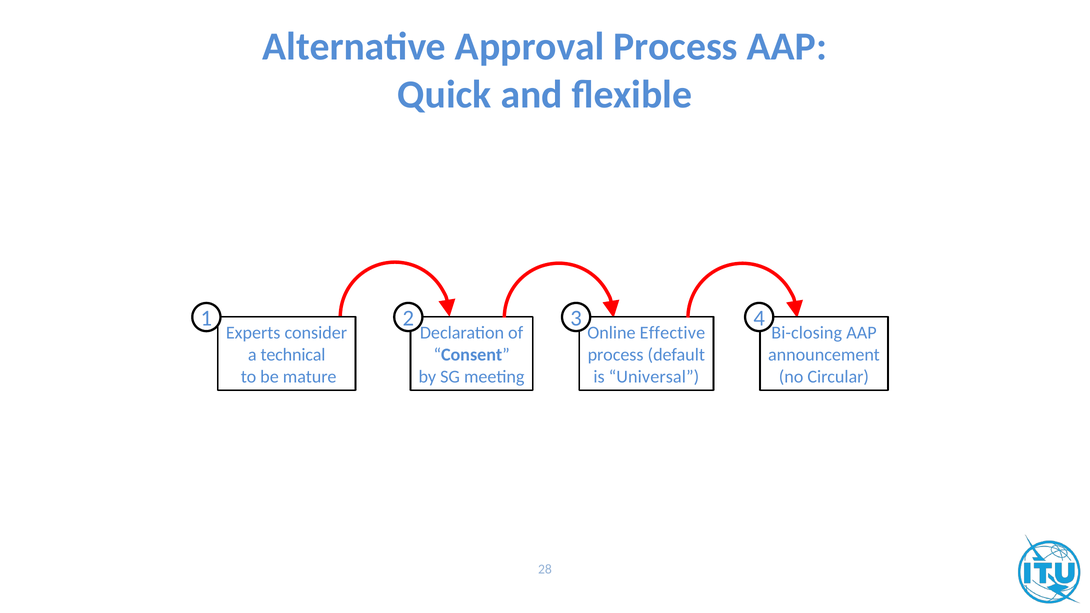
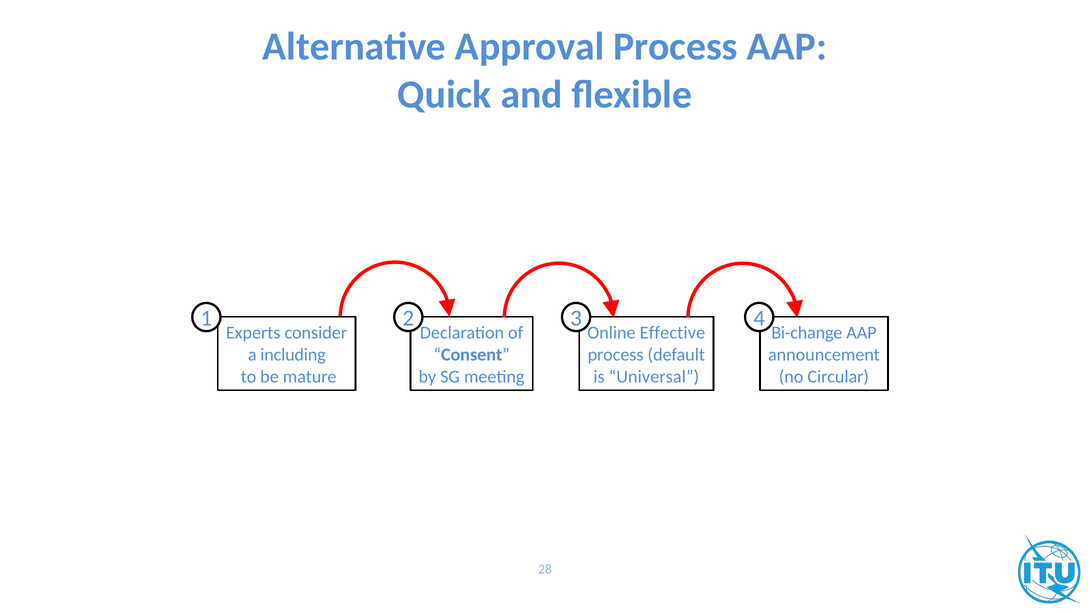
Bi-closing: Bi-closing -> Bi-change (807, 333)
technical: technical -> including (293, 355)
